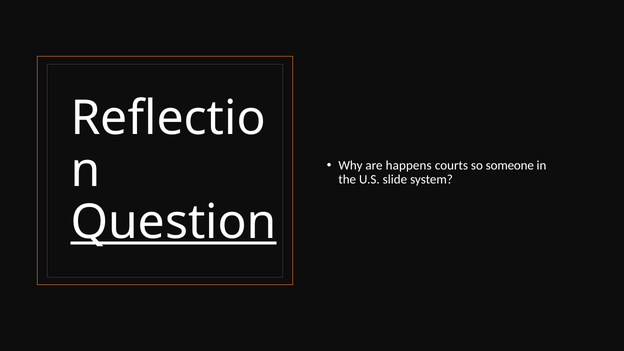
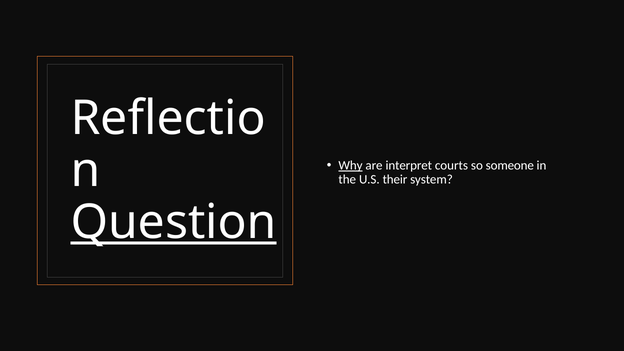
Why underline: none -> present (351, 166)
happens: happens -> interpret (409, 166)
slide: slide -> their (395, 180)
